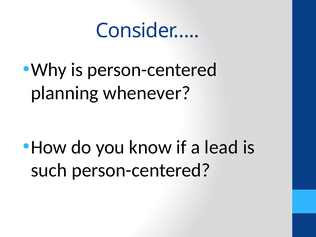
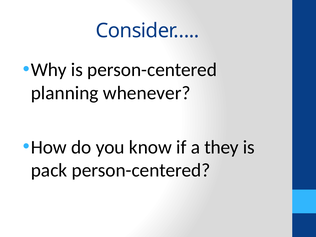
lead: lead -> they (222, 147)
such: such -> pack (49, 170)
